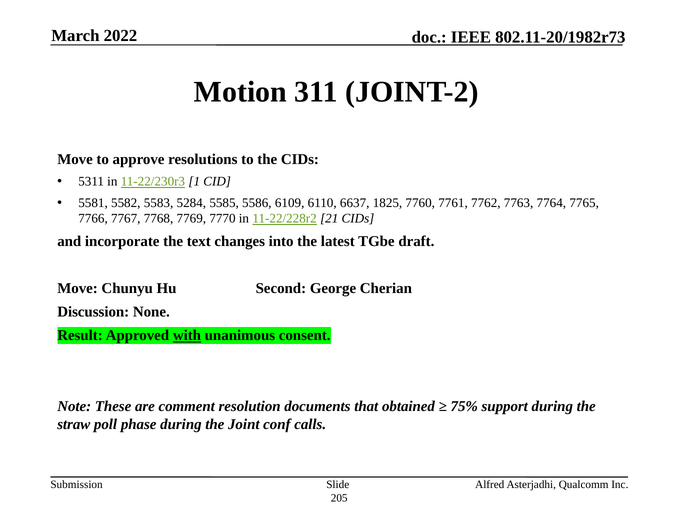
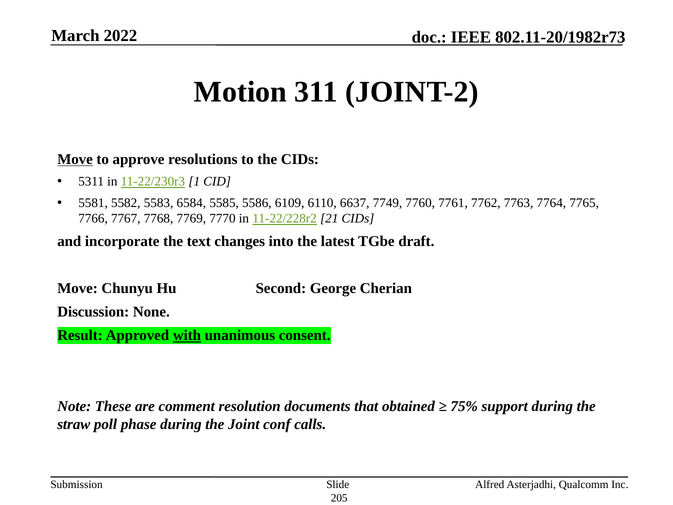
Move underline: none -> present (75, 159)
5284: 5284 -> 6584 (191, 203)
1825: 1825 -> 7749 (388, 203)
